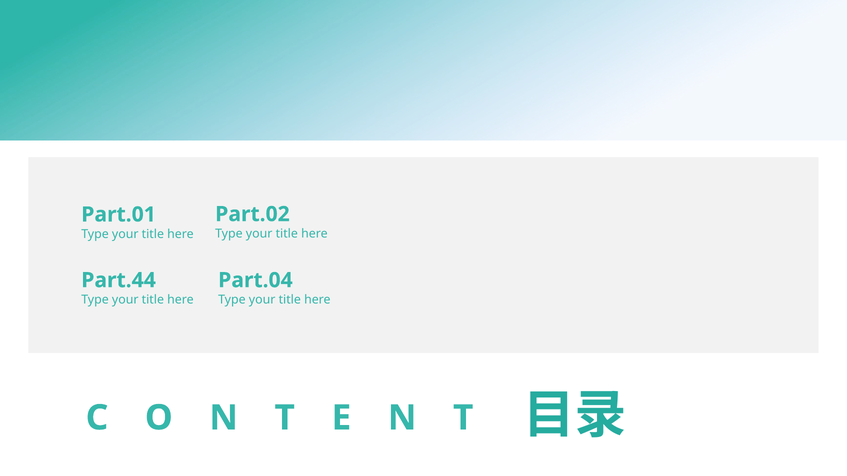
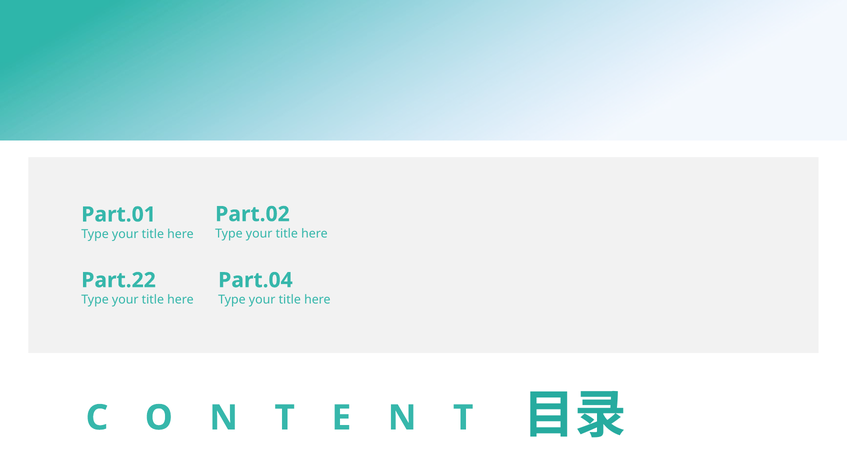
Part.44: Part.44 -> Part.22 (119, 280)
